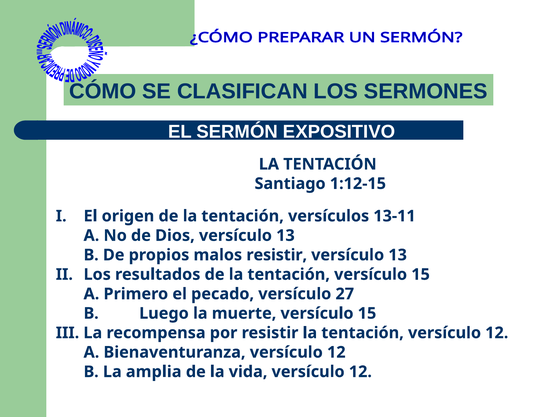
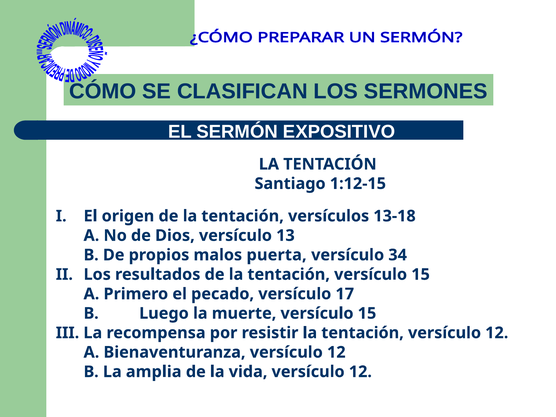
13-11: 13-11 -> 13-18 (395, 216)
malos resistir: resistir -> puerta (277, 255)
13: 13 -> 34 (398, 255)
27: 27 -> 17 (345, 294)
